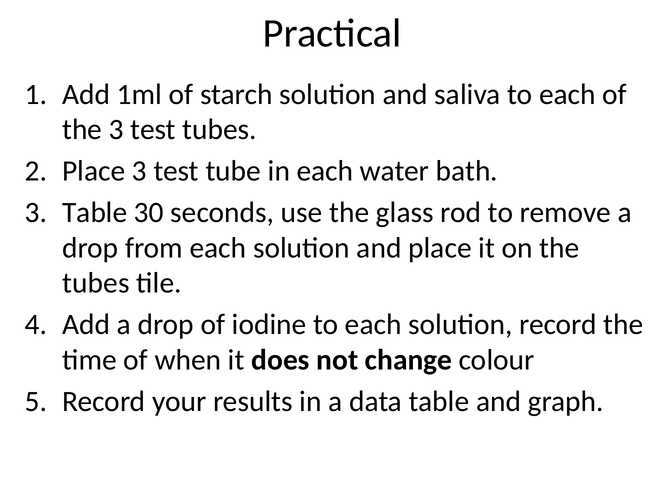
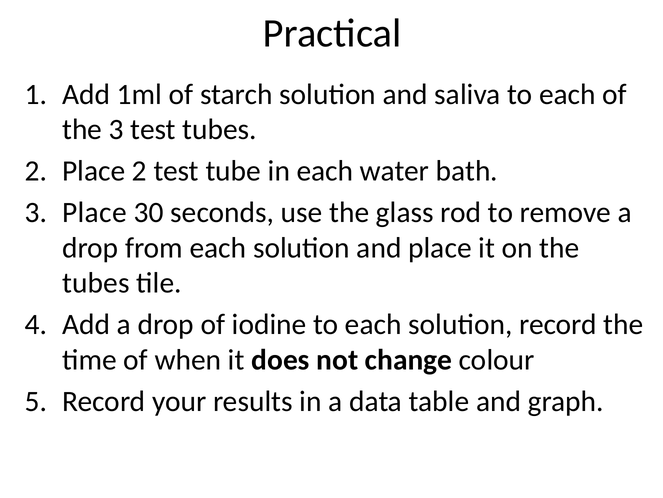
Place 3: 3 -> 2 (139, 171)
3 Table: Table -> Place (95, 212)
